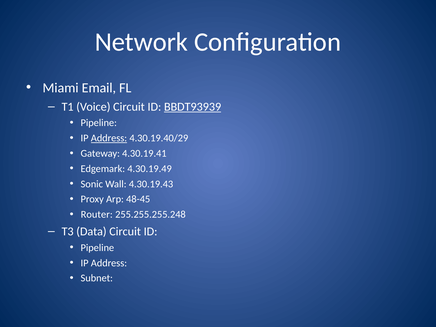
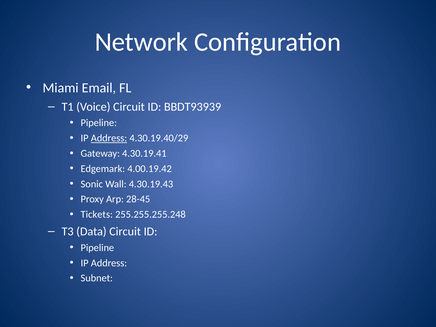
BBDT93939 underline: present -> none (193, 107)
4.30.19.49: 4.30.19.49 -> 4.00.19.42 (150, 169)
48-45: 48-45 -> 28-45 (138, 199)
Router: Router -> Tickets (97, 214)
